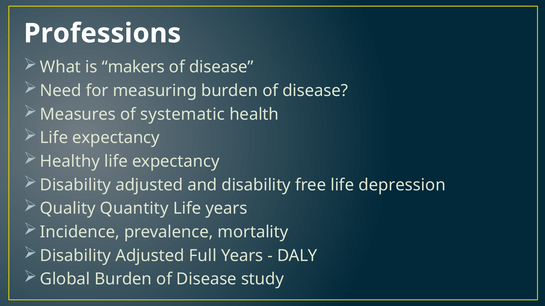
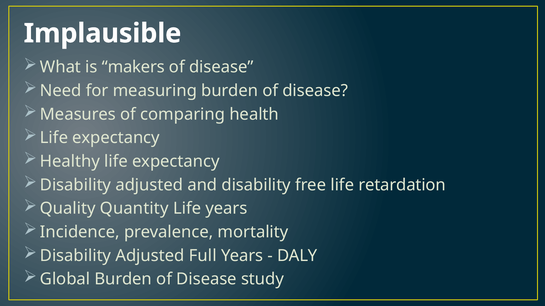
Professions: Professions -> Implausible (103, 33)
systematic: systematic -> comparing (183, 114)
depression: depression -> retardation (402, 185)
